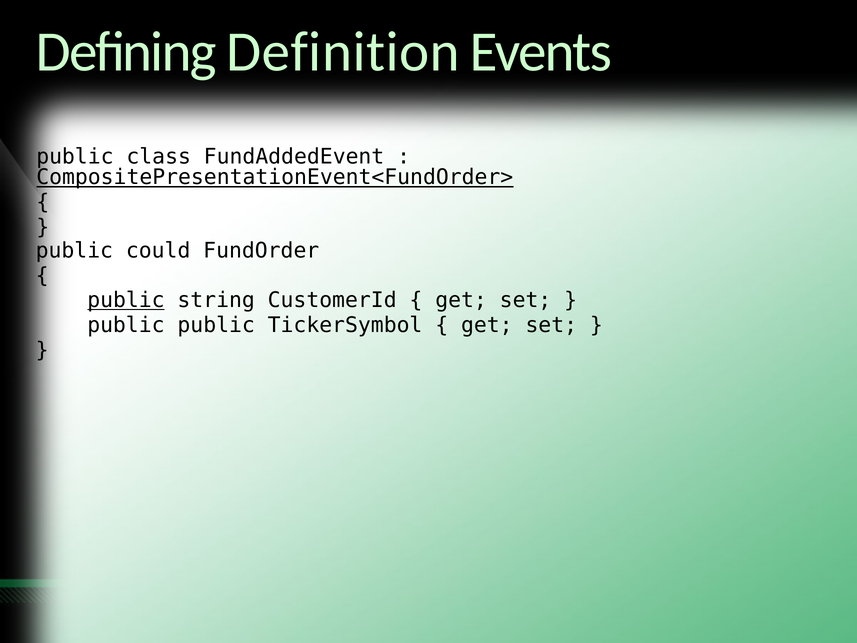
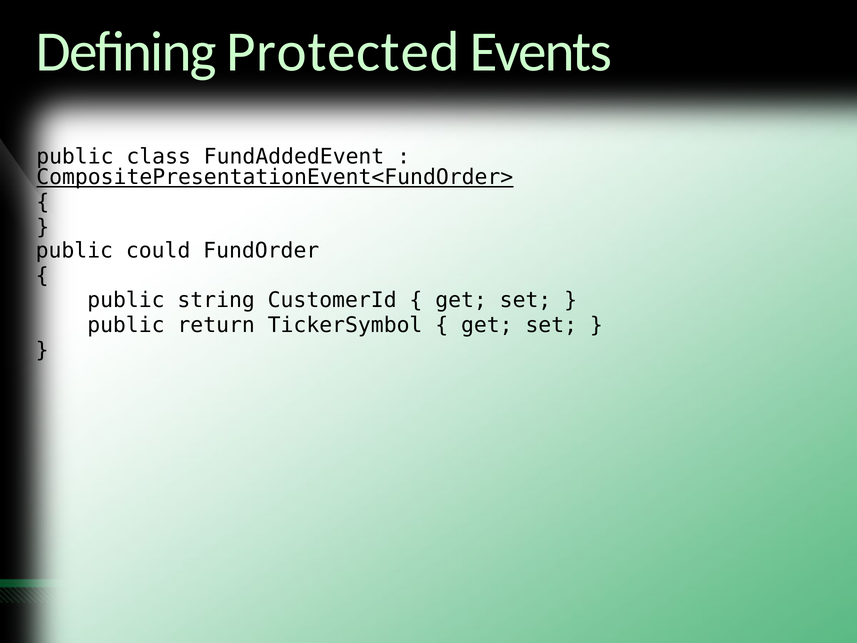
Definition: Definition -> Protected (343, 52)
public underline: present -> none (126, 300)
public public: public -> return (216, 325)
